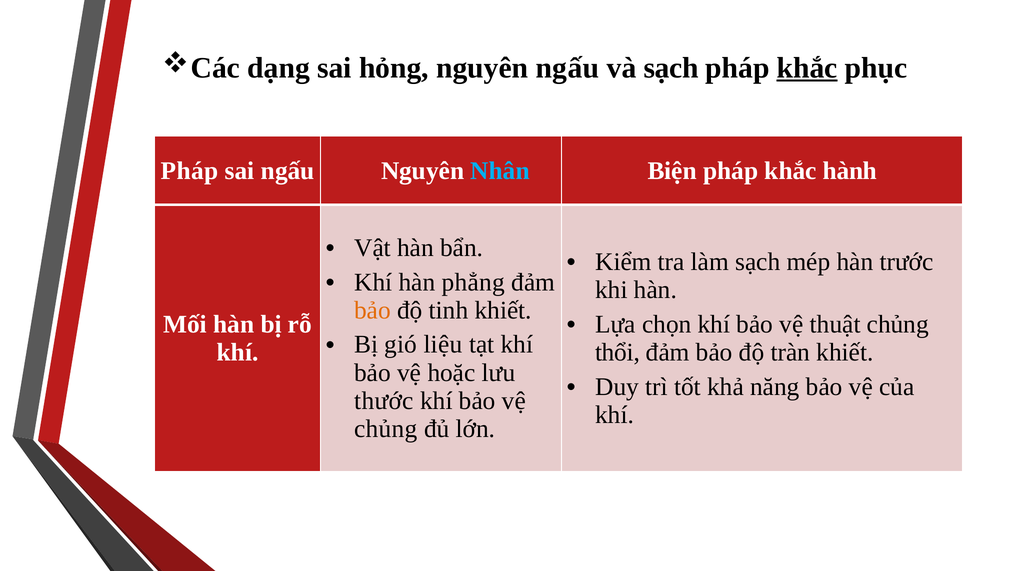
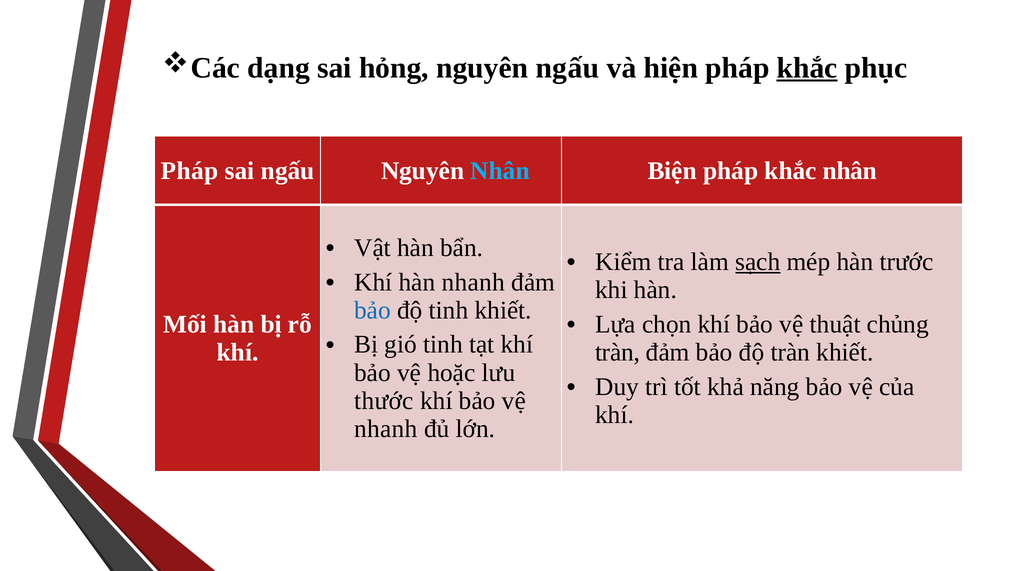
và sạch: sạch -> hiện (671, 68)
khắc hành: hành -> nhân (850, 171)
sạch underline: none -> present (758, 262)
hàn phẳng: phẳng -> nhanh (473, 282)
bảo colour: orange -> blue (373, 310)
gió liệu: liệu -> tinh (443, 345)
thổi: thổi -> tràn (618, 352)
chủng: chủng -> nhanh (386, 429)
